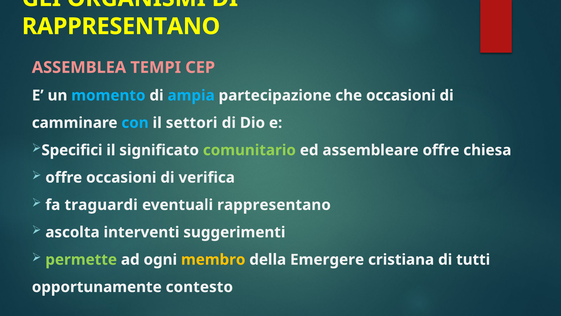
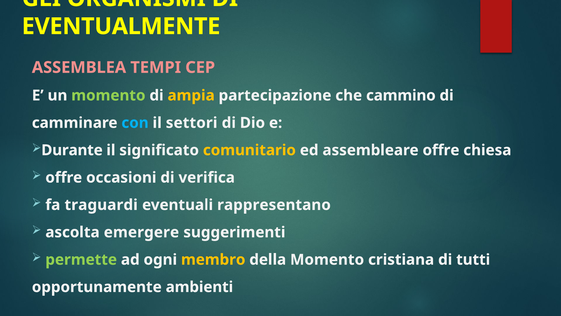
RAPPRESENTANO: RAPPRESENTANO -> EVENTUALMENTE (121, 26)
momento colour: light blue -> light green (108, 95)
ampia colour: light blue -> yellow (191, 95)
che occasioni: occasioni -> cammino (401, 95)
Specifici: Specifici -> Durante (72, 150)
comunitario colour: light green -> yellow (249, 150)
interventi: interventi -> emergere (141, 232)
della Emergere: Emergere -> Momento (327, 259)
contesto: contesto -> ambienti (199, 287)
